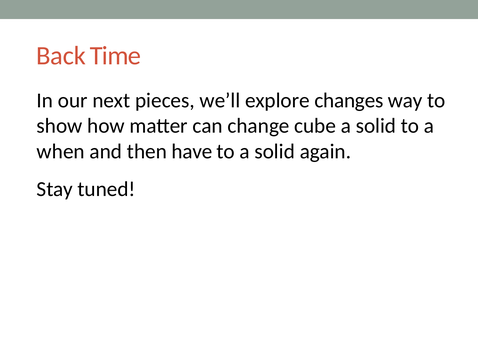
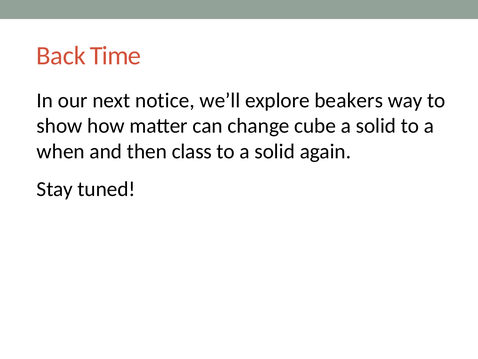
pieces: pieces -> notice (165, 100)
changes: changes -> beakers (349, 100)
have: have -> class (192, 151)
